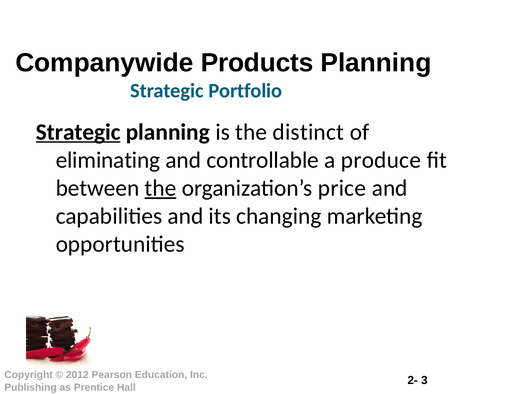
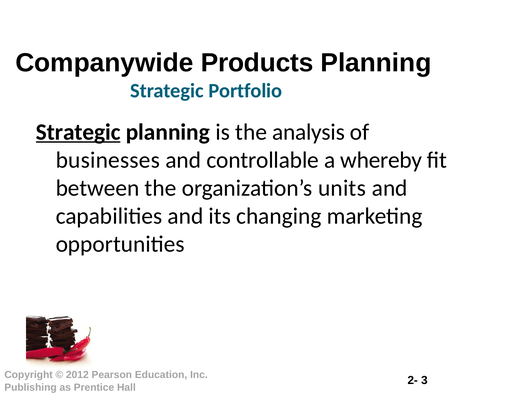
distinct: distinct -> analysis (309, 132)
eliminating: eliminating -> businesses (108, 160)
produce: produce -> whereby (381, 160)
the underline: present -> none (160, 188)
price: price -> units (342, 188)
